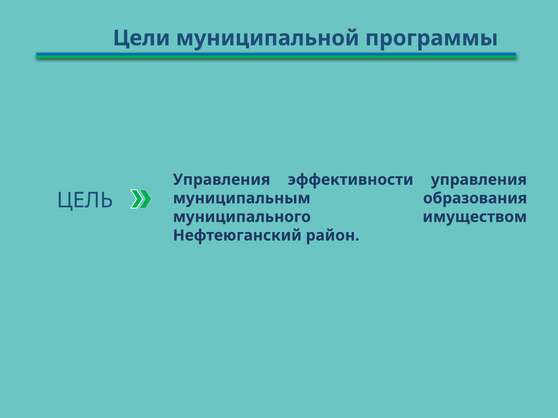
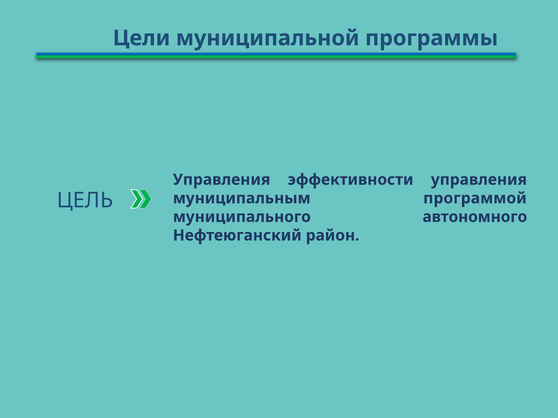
образования: образования -> программой (475, 198)
имуществом: имуществом -> автономного (475, 217)
